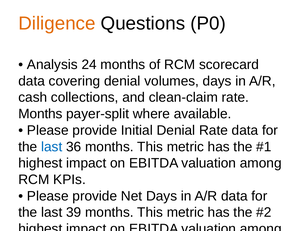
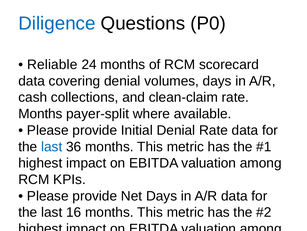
Diligence colour: orange -> blue (57, 23)
Analysis: Analysis -> Reliable (52, 64)
39: 39 -> 16 (74, 212)
